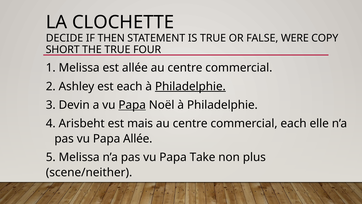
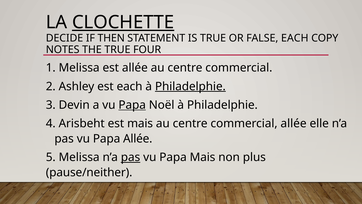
CLOCHETTE underline: none -> present (123, 22)
FALSE WERE: WERE -> EACH (295, 38)
SHORT: SHORT -> NOTES (63, 49)
commercial each: each -> allée (294, 123)
pas underline: none -> present (131, 157)
Papa Take: Take -> Mais (203, 157)
scene/neither: scene/neither -> pause/neither (89, 172)
